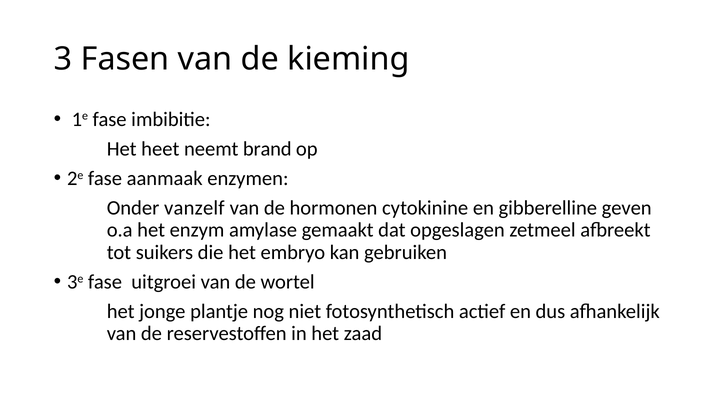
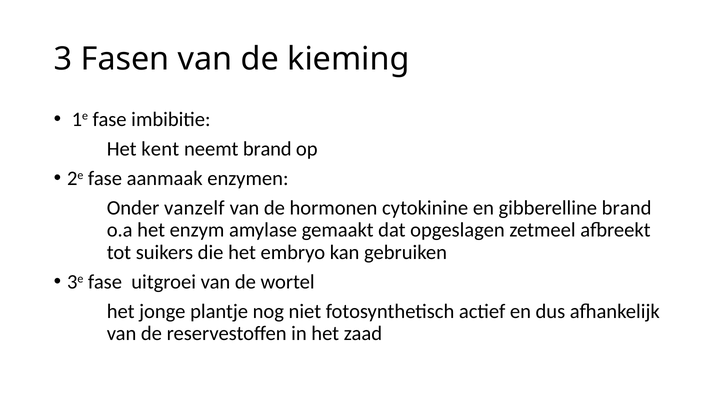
heet: heet -> kent (160, 149)
gibberelline geven: geven -> brand (627, 208)
